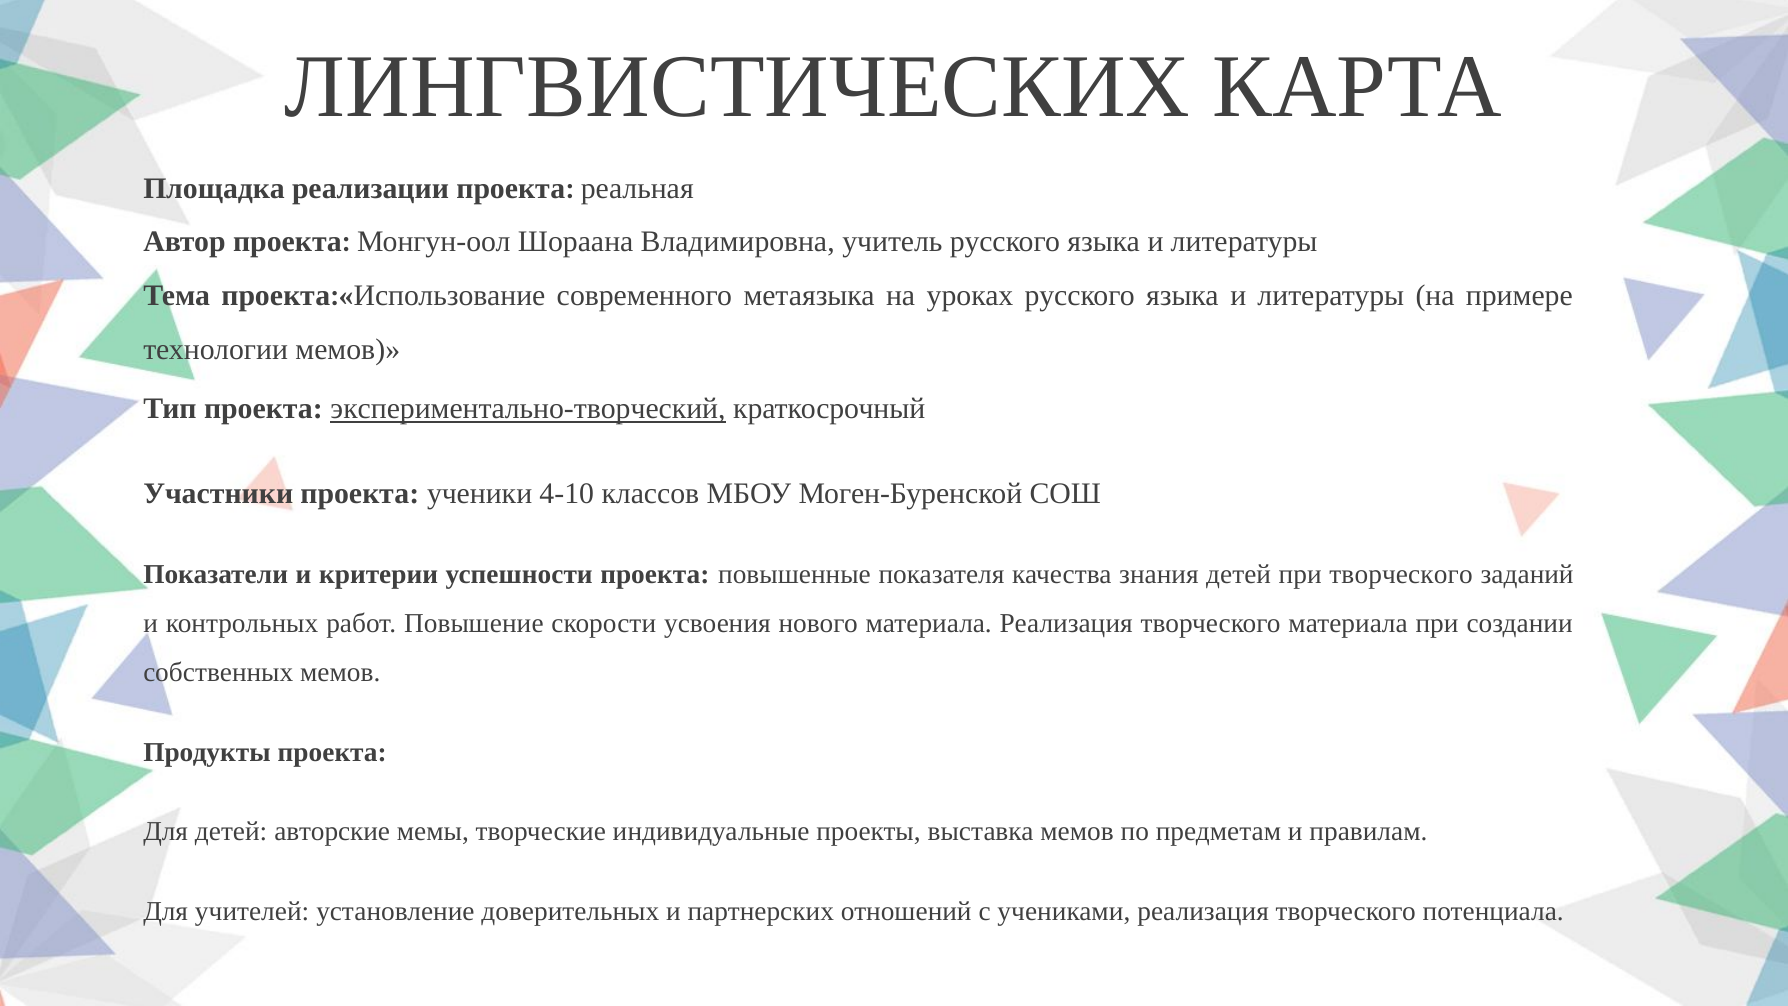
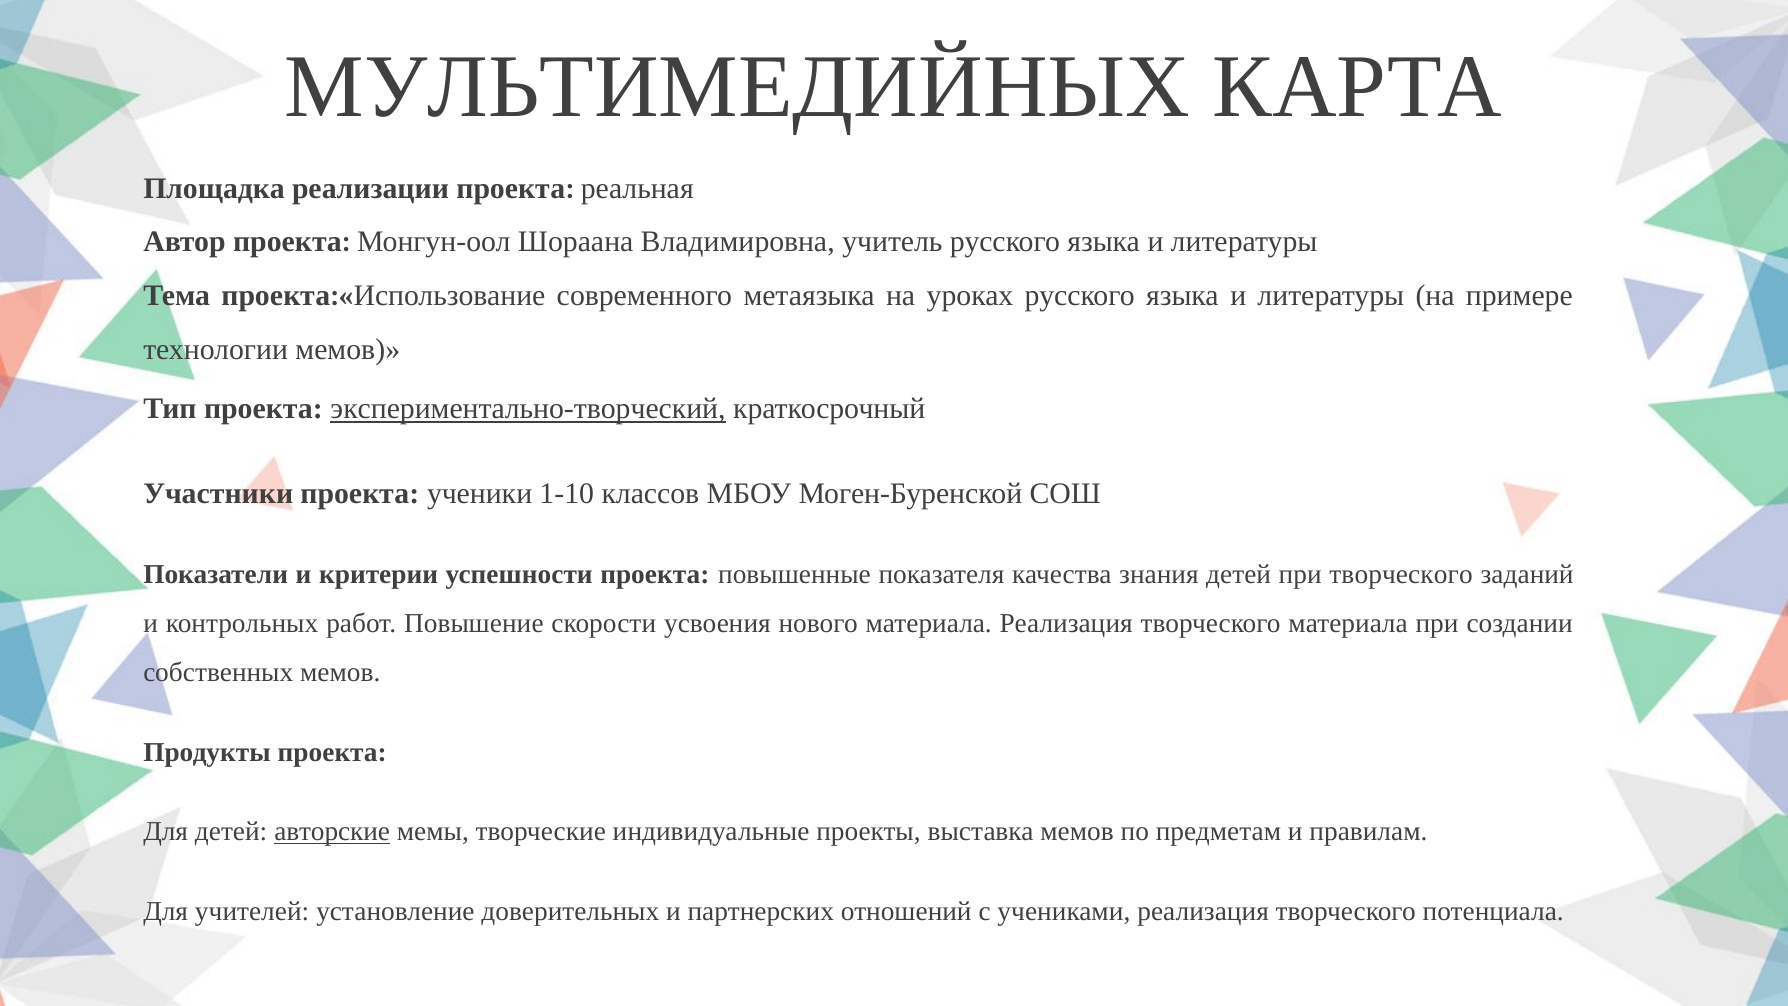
ЛИНГВИСТИЧЕСКИХ: ЛИНГВИСТИЧЕСКИХ -> МУЛЬТИМЕДИЙНЫХ (738, 87)
4-10: 4-10 -> 1-10 (567, 493)
авторские underline: none -> present (332, 832)
